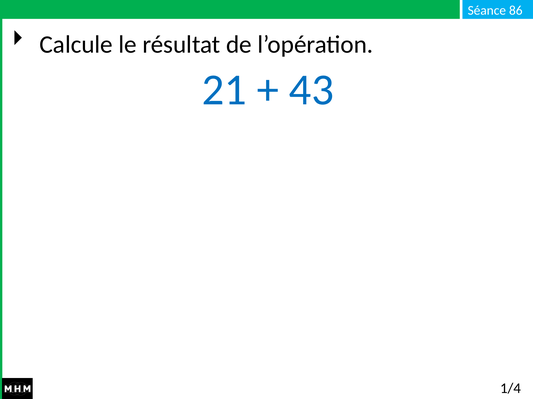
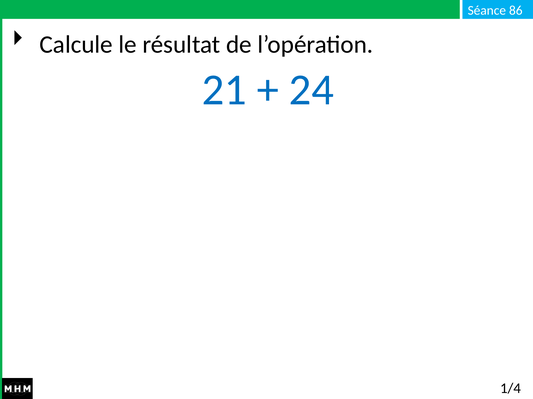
43: 43 -> 24 (311, 90)
